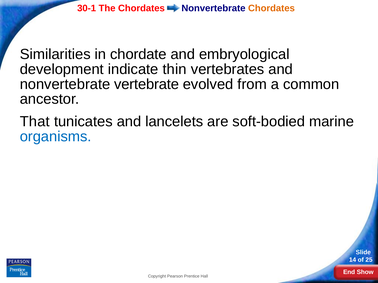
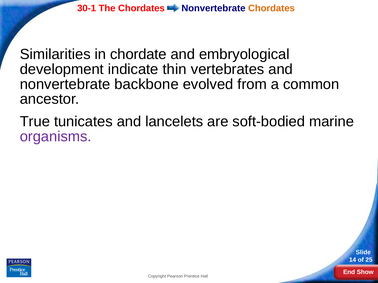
vertebrate: vertebrate -> backbone (146, 84)
That: That -> True (35, 122)
organisms colour: blue -> purple (56, 137)
